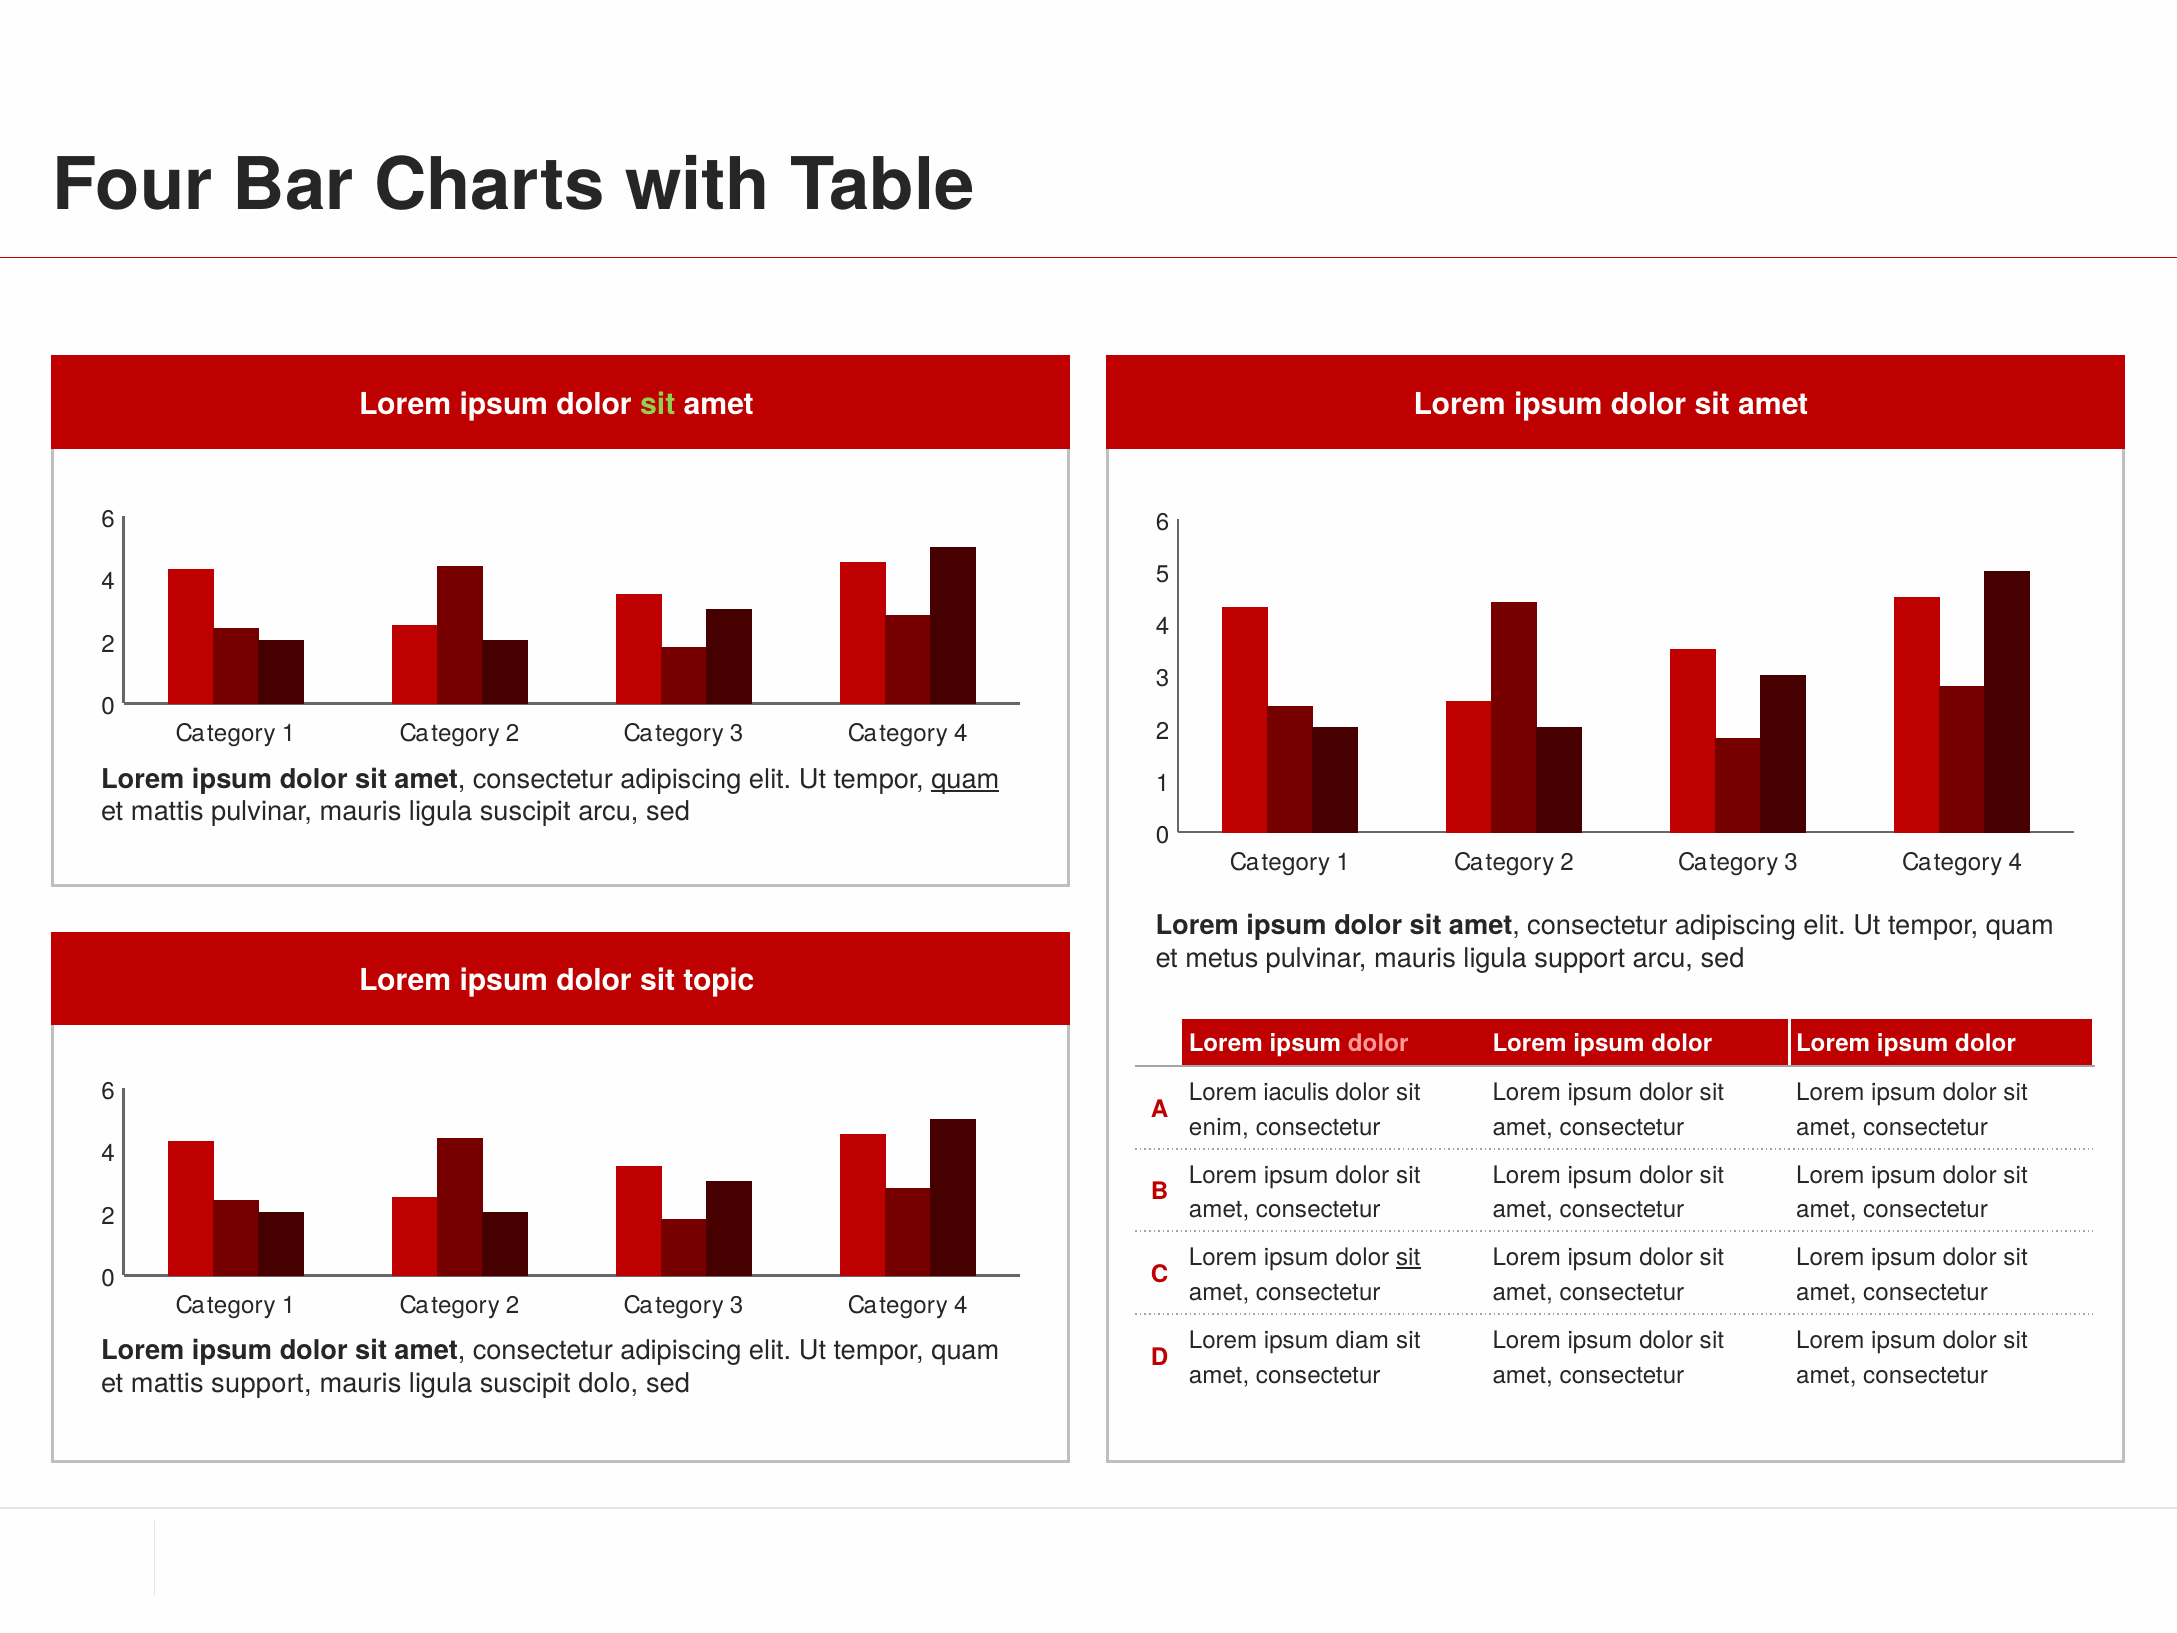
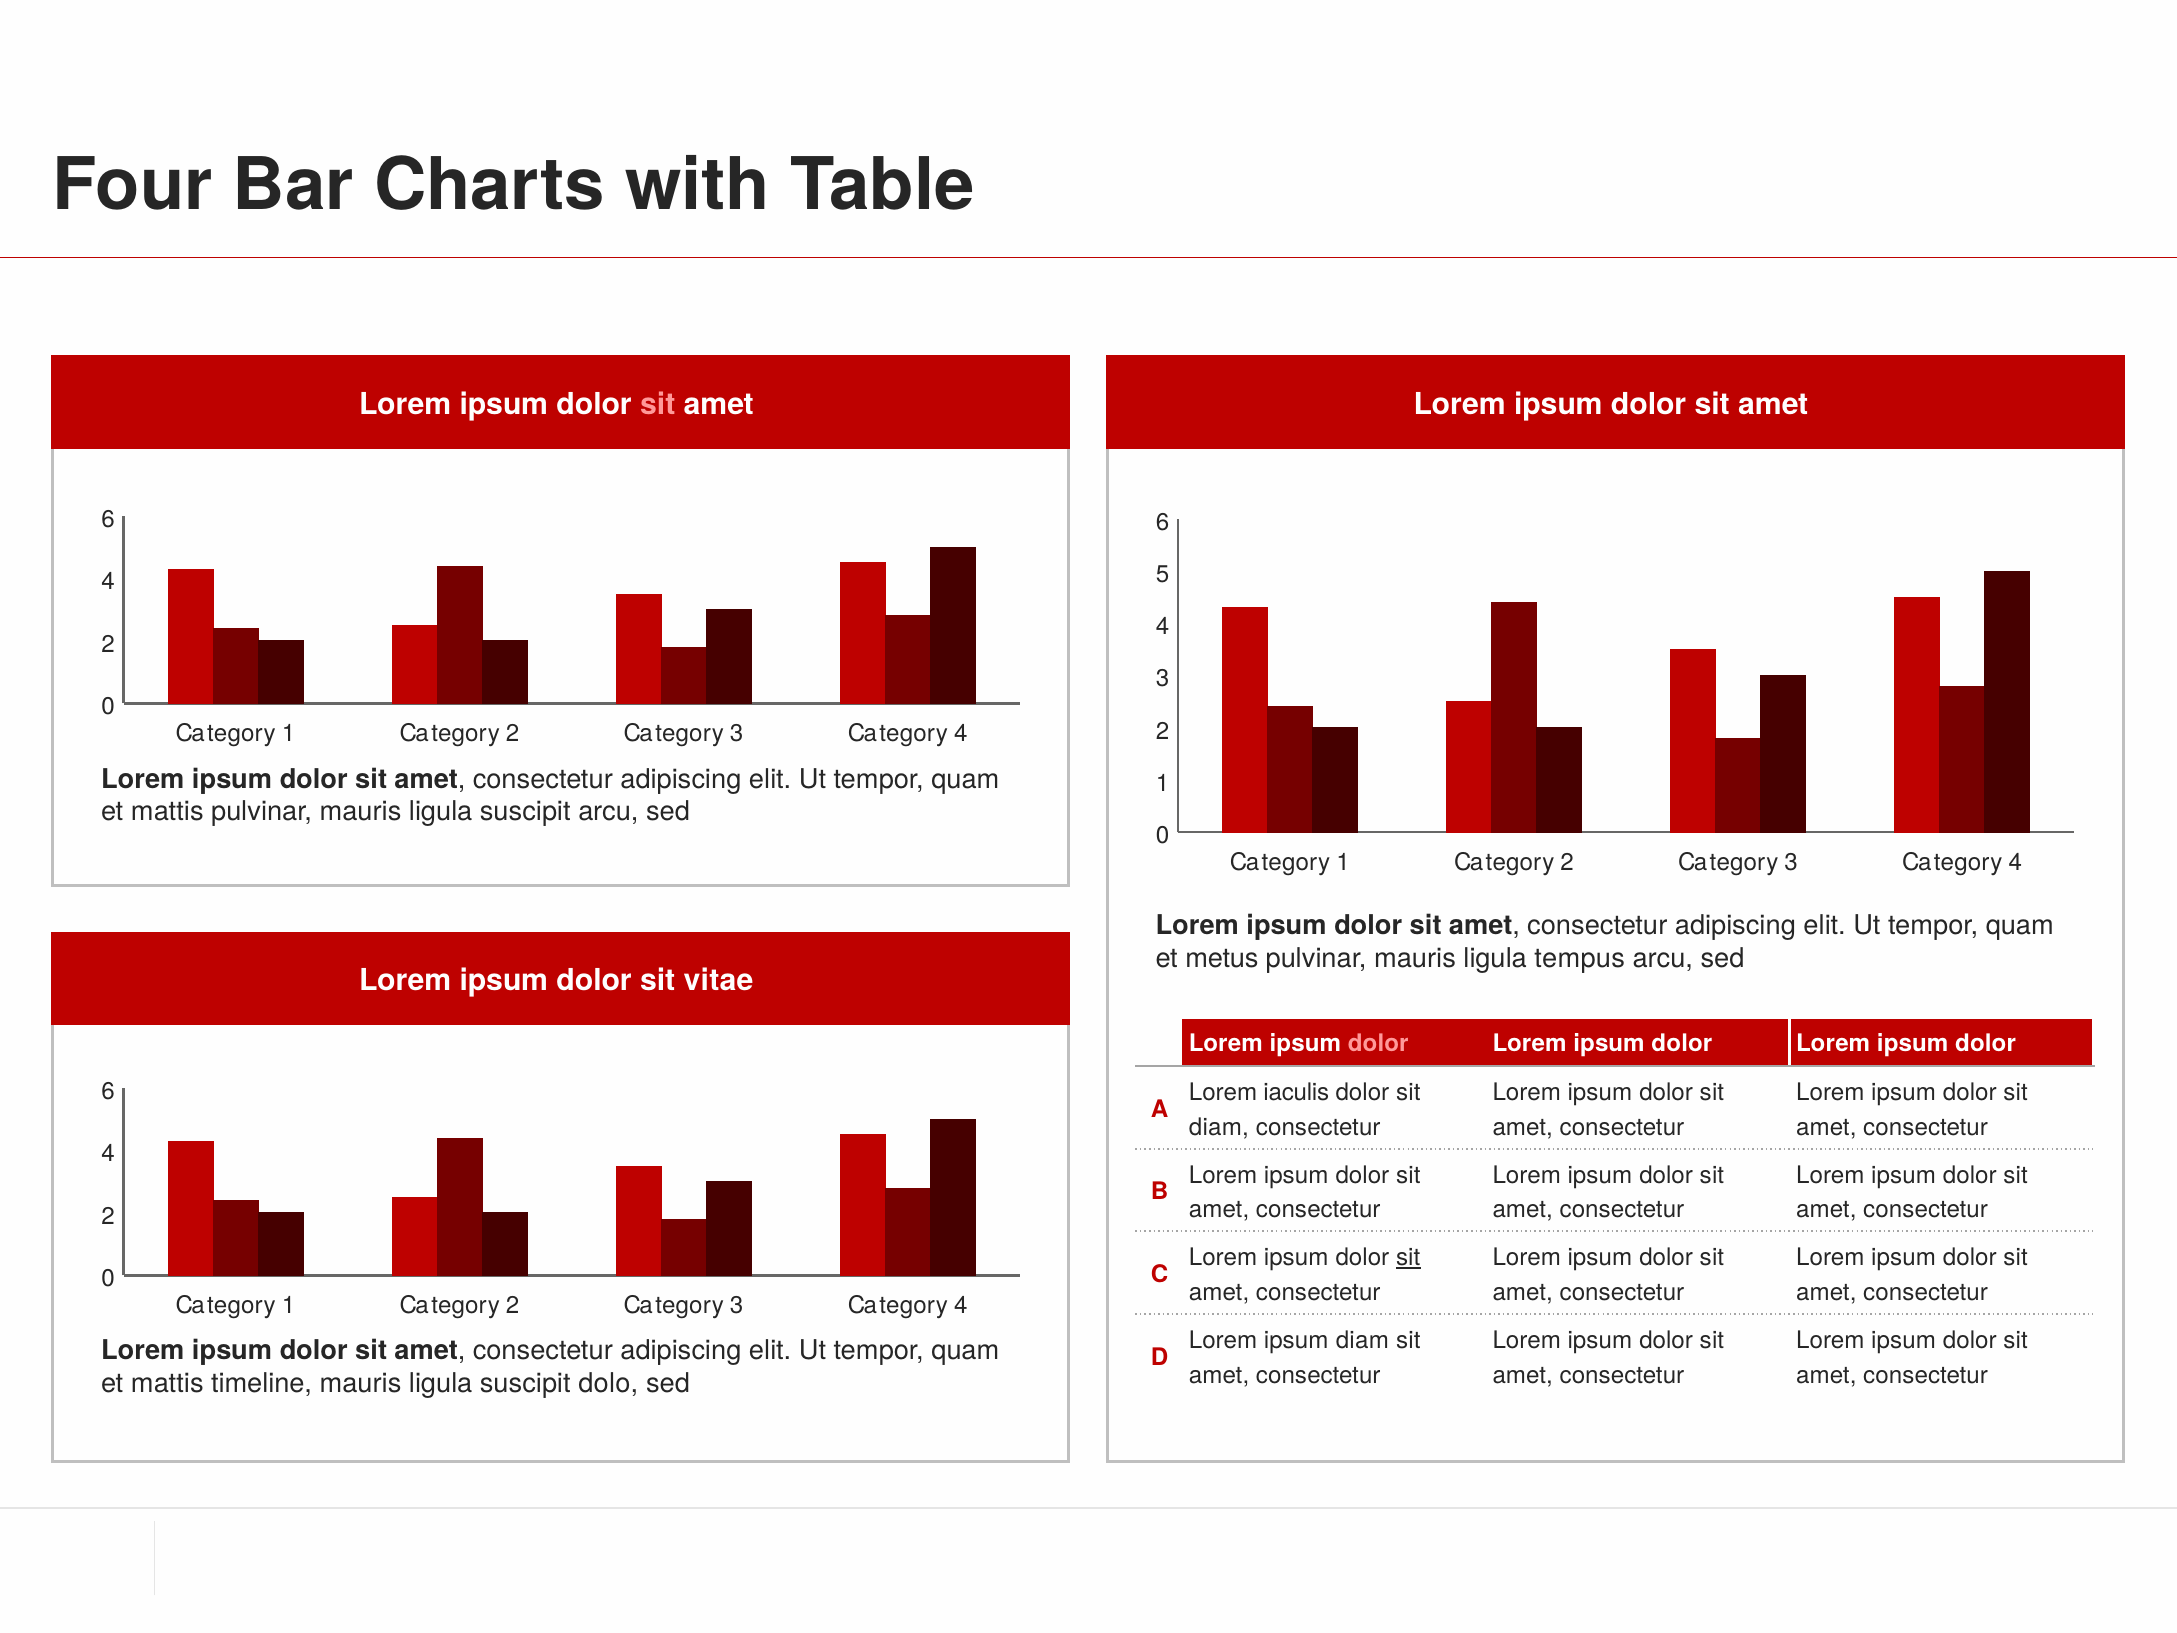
sit colour: light green -> pink (658, 404)
quam underline: present -> none (965, 779)
ligula support: support -> tempus (1580, 958)
topic: topic -> vitae (719, 980)
enim: enim -> diam (1219, 1127)
mattis support: support -> timeline (262, 1384)
